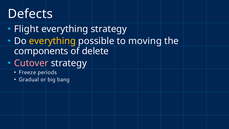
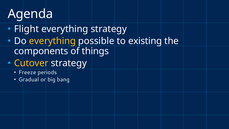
Defects: Defects -> Agenda (30, 14)
moving: moving -> existing (145, 41)
delete: delete -> things (95, 51)
Cutover colour: pink -> yellow (31, 63)
